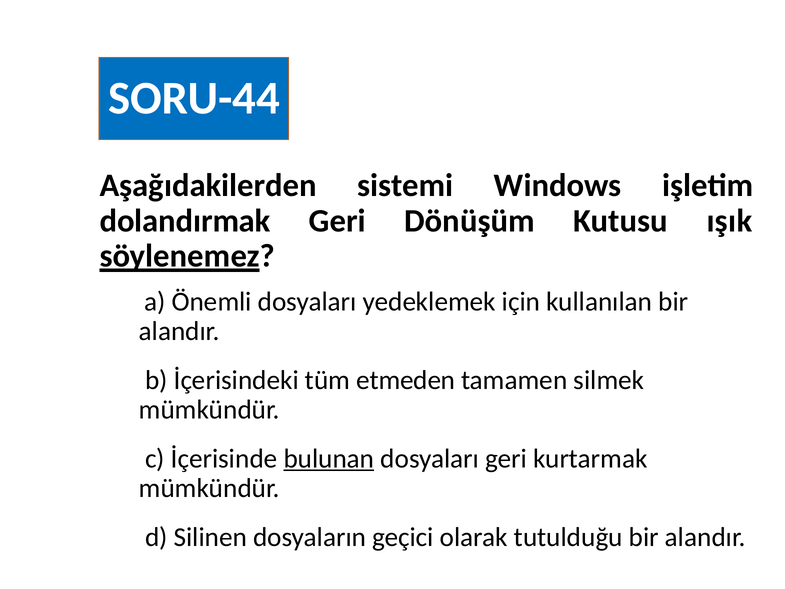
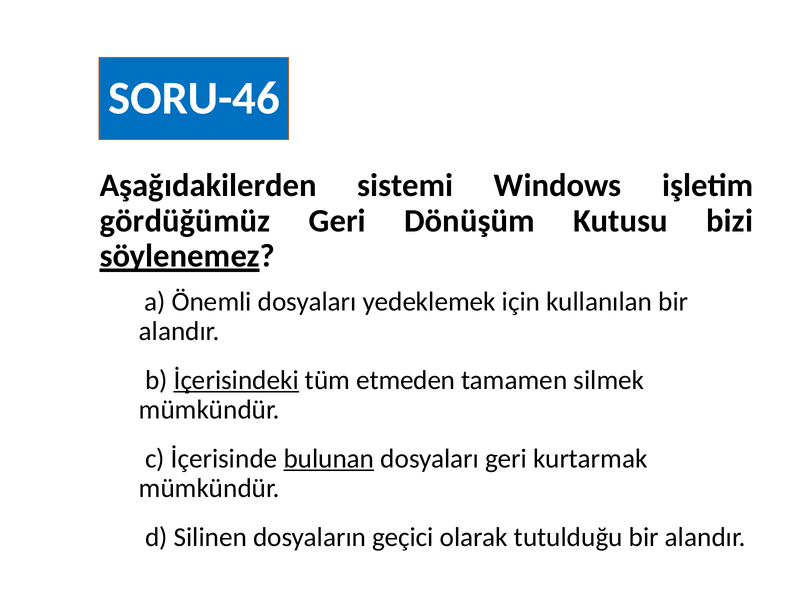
SORU-44: SORU-44 -> SORU-46 (194, 98)
dolandırmak: dolandırmak -> gördüğümüz (185, 221)
ışık: ışık -> bizi (730, 221)
İçerisindeki underline: none -> present (236, 380)
